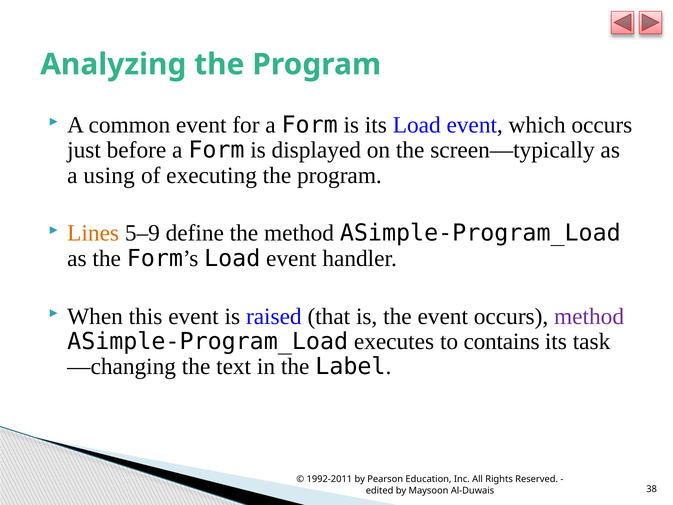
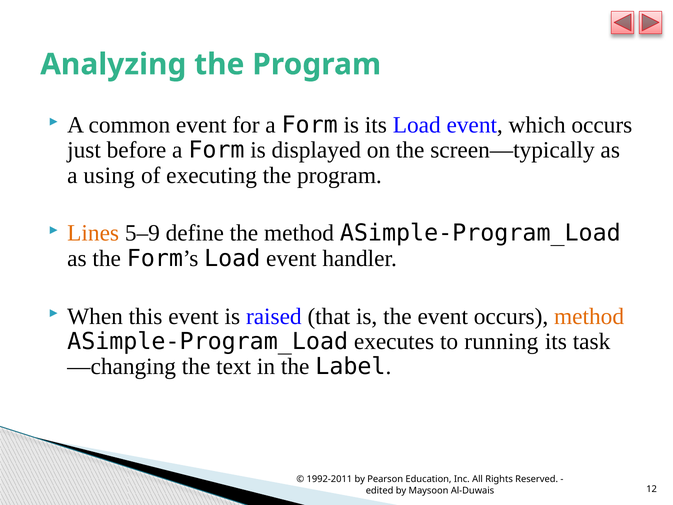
method colour: purple -> orange (589, 316)
contains: contains -> running (501, 341)
38: 38 -> 12 (652, 489)
